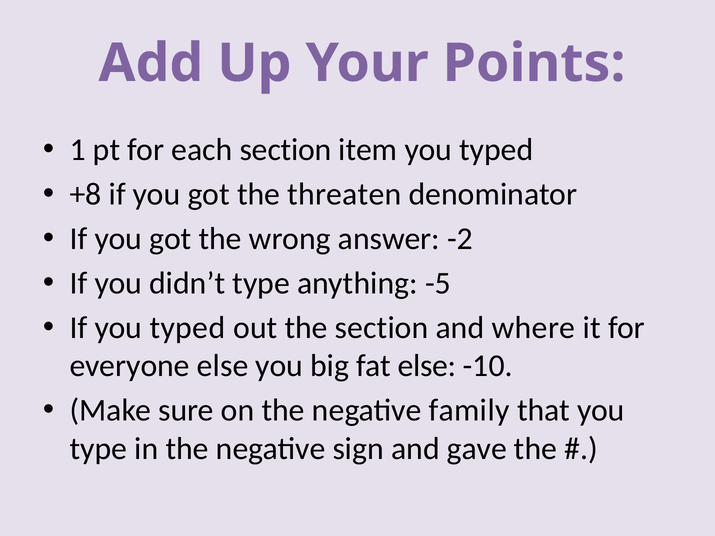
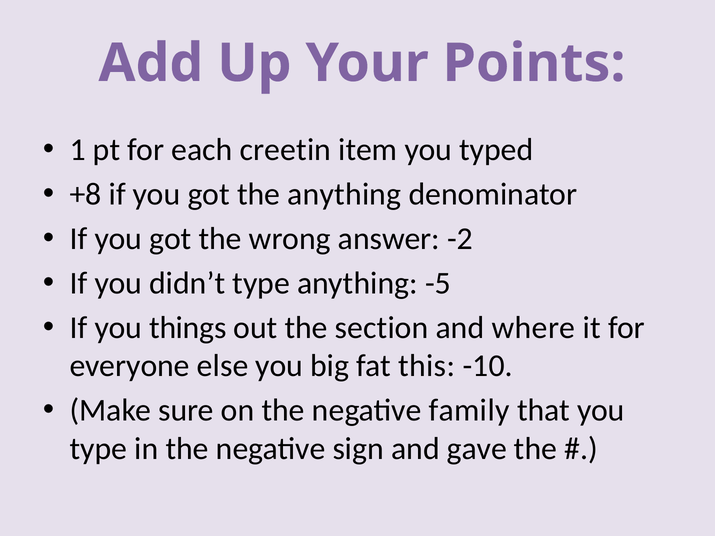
each section: section -> creetin (285, 150)
the threaten: threaten -> anything (344, 194)
If you typed: typed -> things (188, 328)
fat else: else -> this (427, 366)
